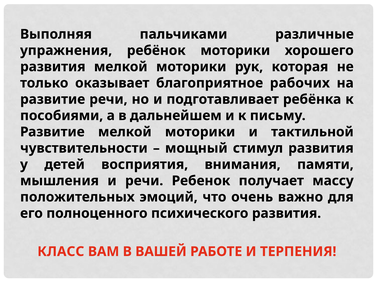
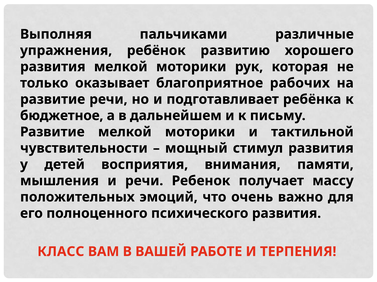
ребёнок моторики: моторики -> развитию (235, 51)
пособиями: пособиями -> бюджетное (62, 116)
